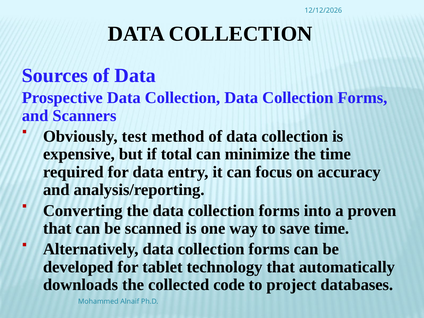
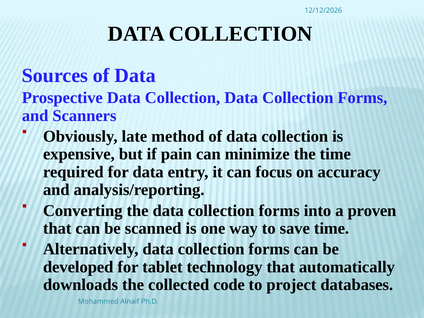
test: test -> late (134, 136)
total: total -> pain (176, 154)
